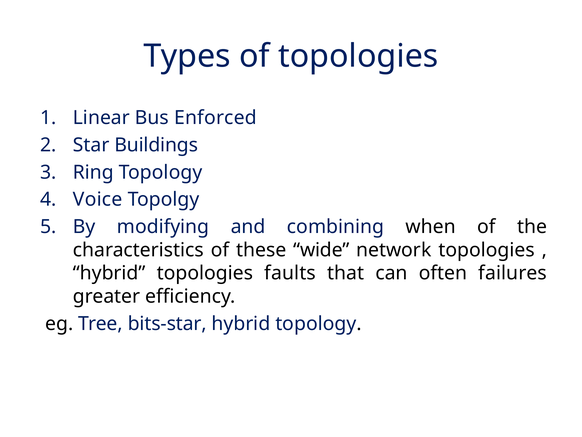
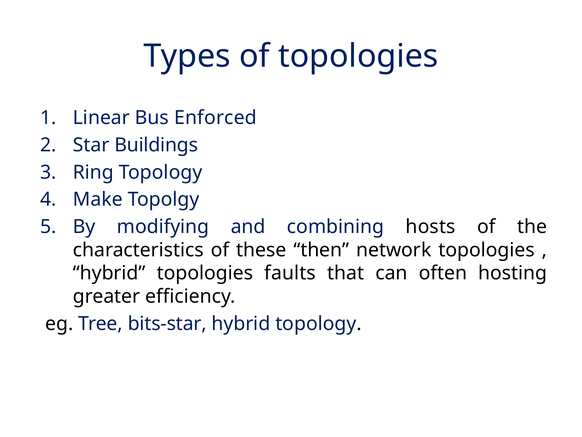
Voice: Voice -> Make (98, 199)
when: when -> hosts (431, 226)
wide: wide -> then (321, 250)
failures: failures -> hosting (513, 273)
